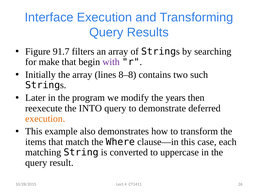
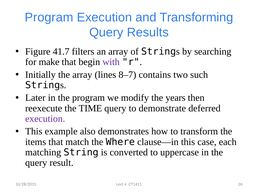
Interface: Interface -> Program (49, 17)
91.7: 91.7 -> 41.7 (61, 52)
8–8: 8–8 -> 8–7 (127, 75)
INTO: INTO -> TIME (90, 109)
execution colour: orange -> purple (45, 119)
